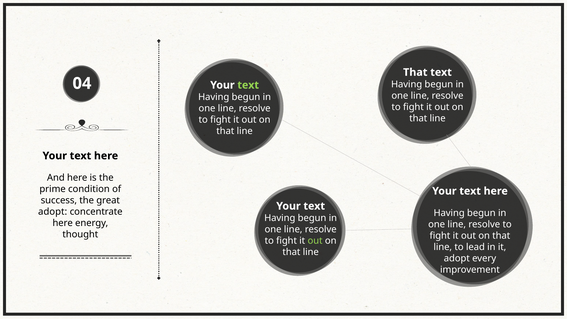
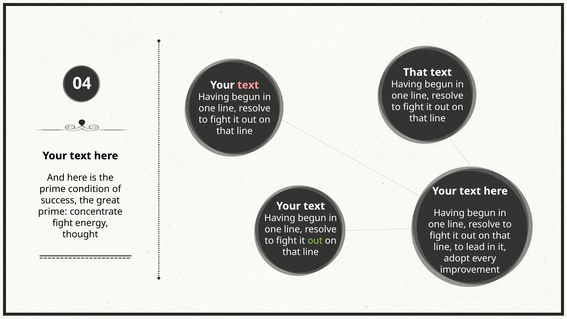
text colour: light green -> pink (248, 85)
adopt: adopt -> prime (53, 212)
here: here -> fight (63, 223)
